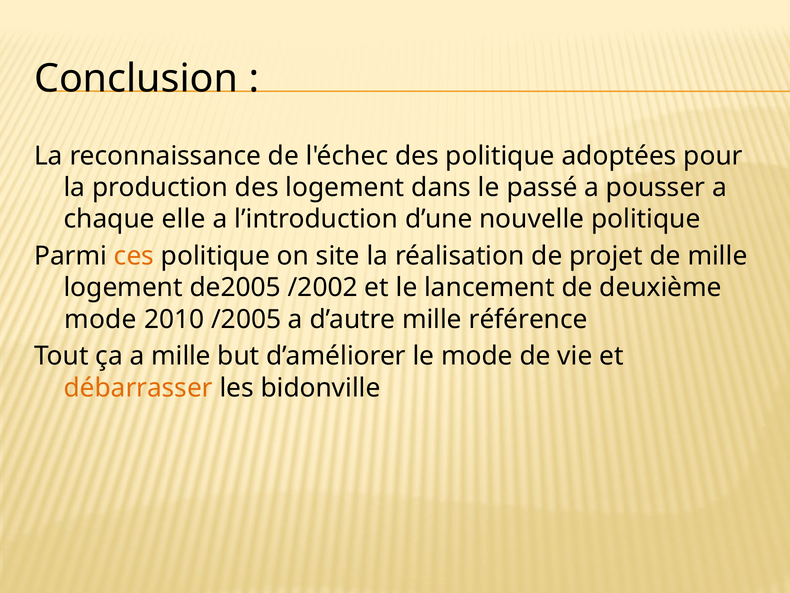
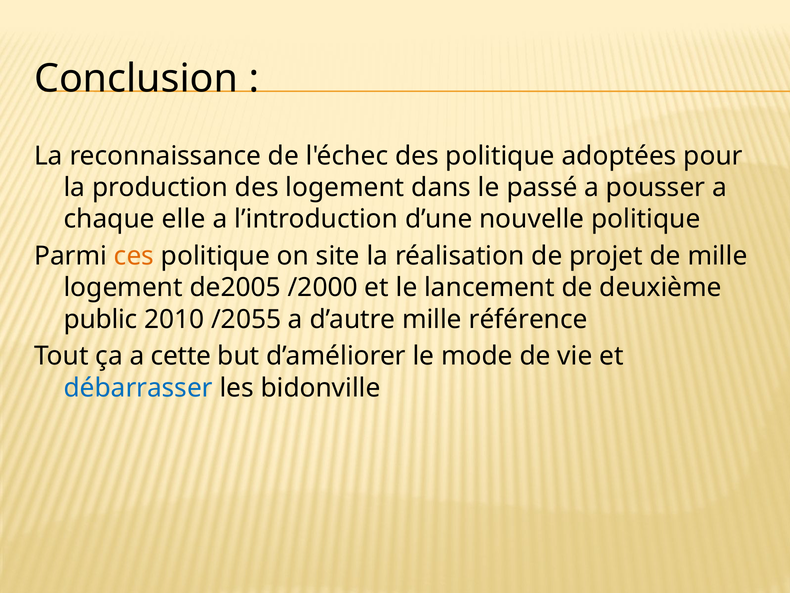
/2002: /2002 -> /2000 (323, 287)
mode: mode -> public (101, 319)
/2005: /2005 -> /2055 (246, 319)
a mille: mille -> cette (181, 356)
débarrasser colour: orange -> blue (138, 388)
